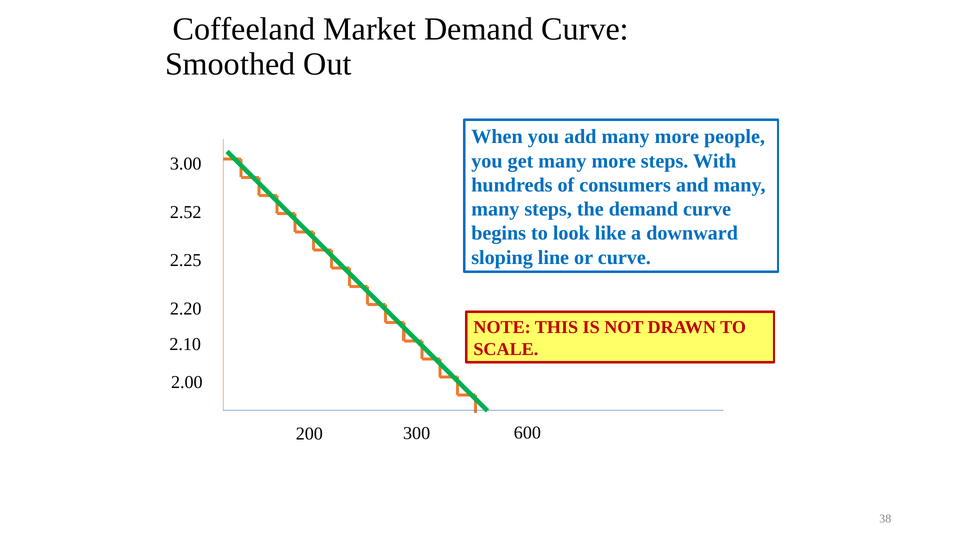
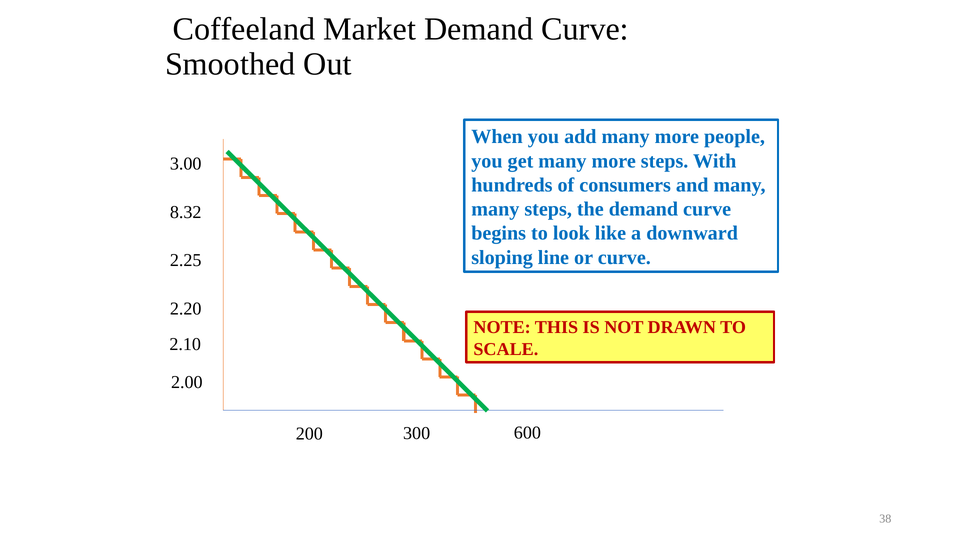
2.52: 2.52 -> 8.32 (186, 212)
